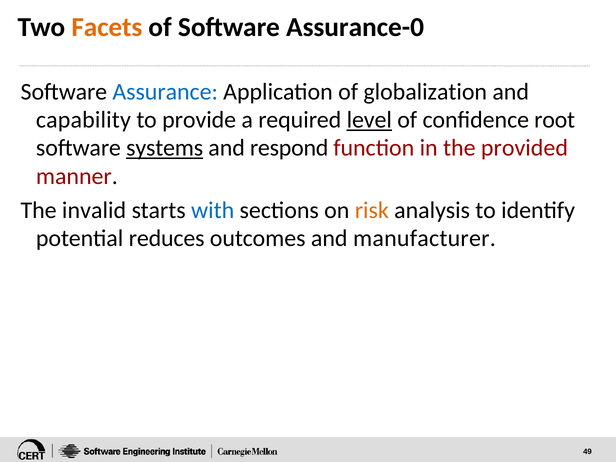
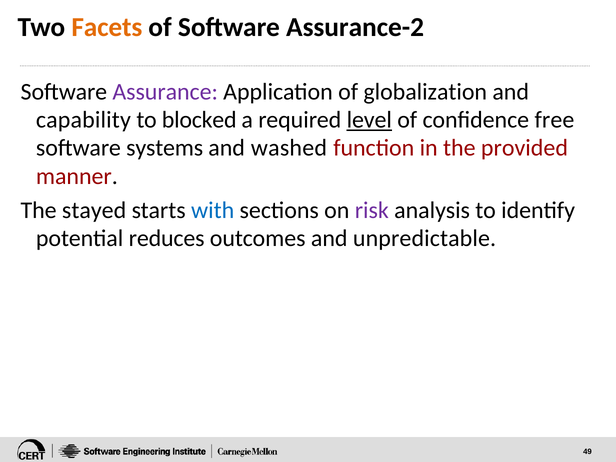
Assurance-0: Assurance-0 -> Assurance-2 (355, 27)
Assurance colour: blue -> purple (165, 92)
provide: provide -> blocked (199, 120)
root: root -> free (554, 120)
systems underline: present -> none (165, 148)
respond: respond -> washed (289, 148)
invalid: invalid -> stayed (94, 210)
risk colour: orange -> purple (372, 210)
manufacturer: manufacturer -> unpredictable (425, 239)
